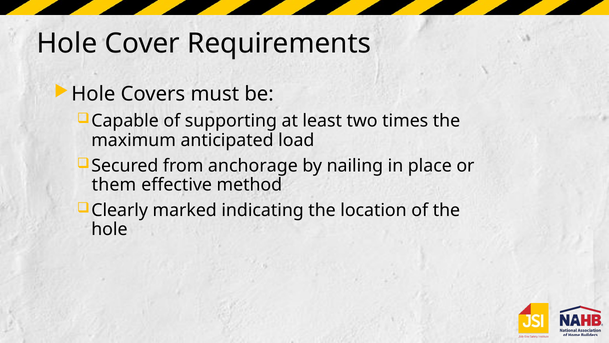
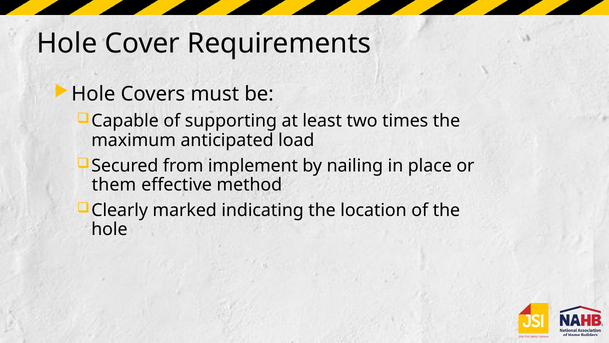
anchorage: anchorage -> implement (253, 165)
